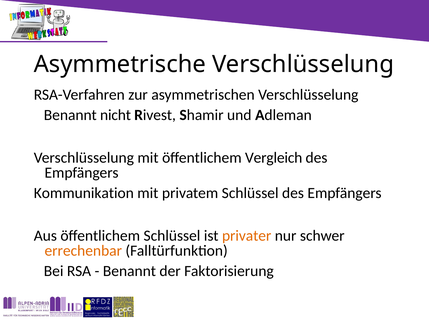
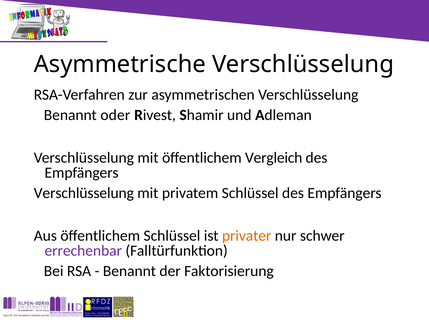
nicht: nicht -> oder (115, 115)
Kommunikation: Kommunikation -> Verschlüsselung (84, 193)
errechenbar colour: orange -> purple (83, 251)
